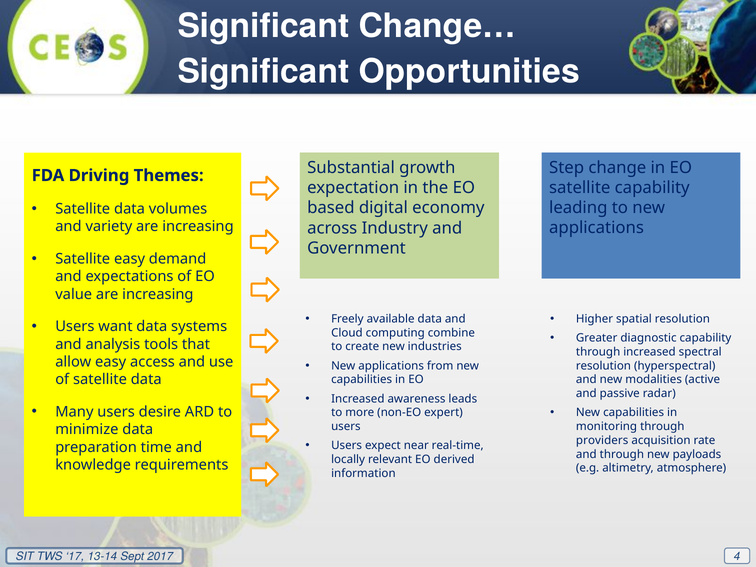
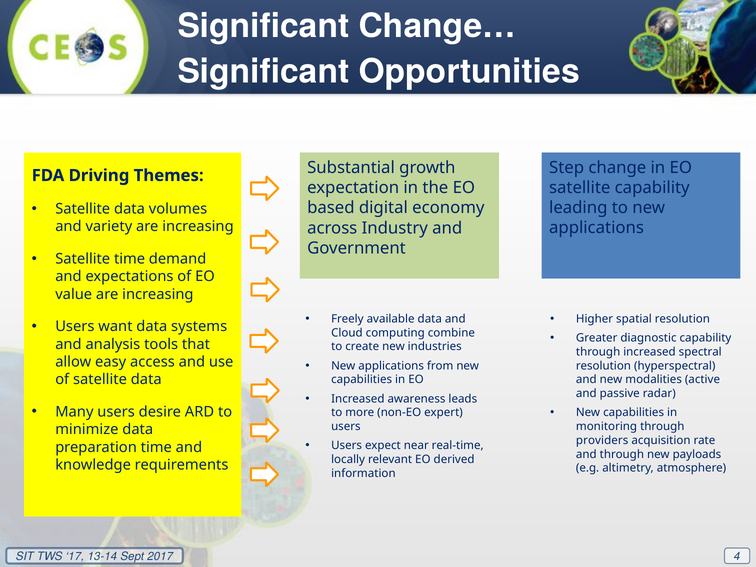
Satellite easy: easy -> time (130, 259)
